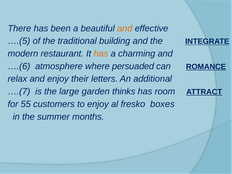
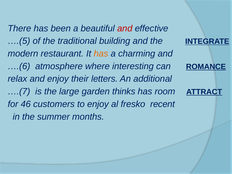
and colour: orange -> red (125, 28)
persuaded: persuaded -> interesting (133, 66)
55: 55 -> 46 (26, 104)
boxes: boxes -> recent (163, 104)
